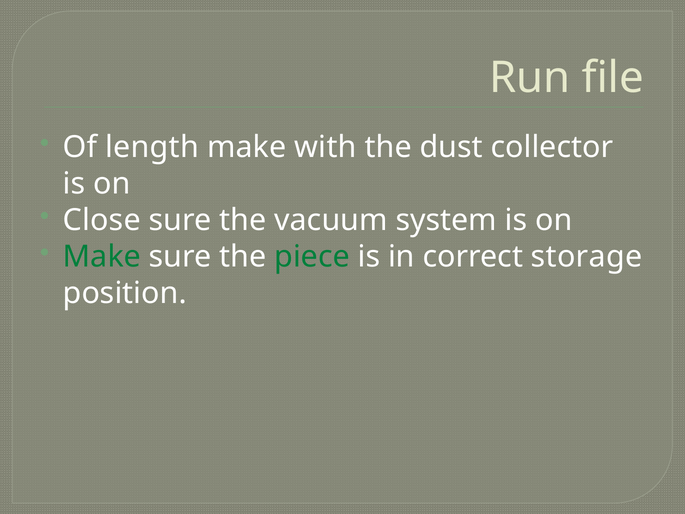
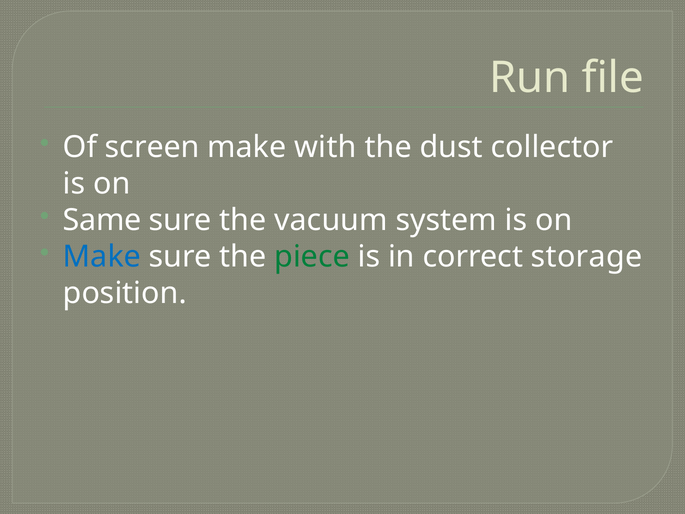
length: length -> screen (152, 147)
Close: Close -> Same (102, 220)
Make colour: green -> blue (102, 257)
